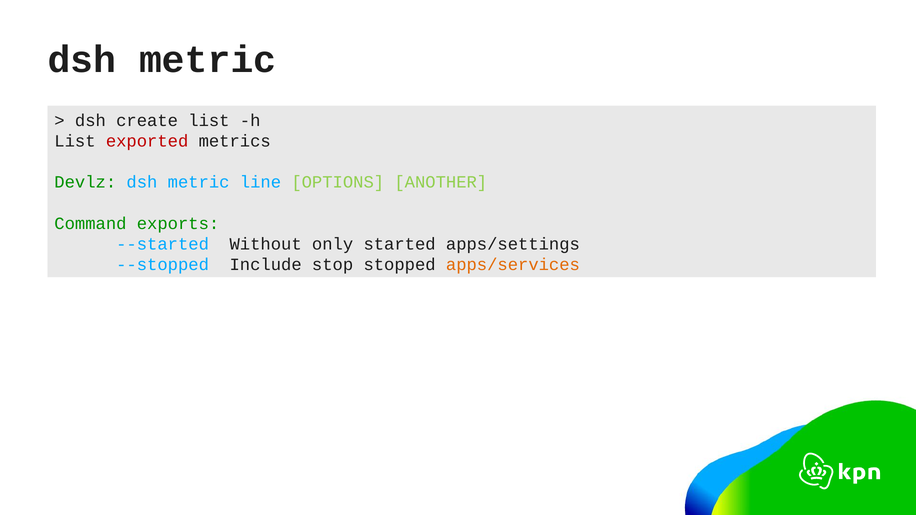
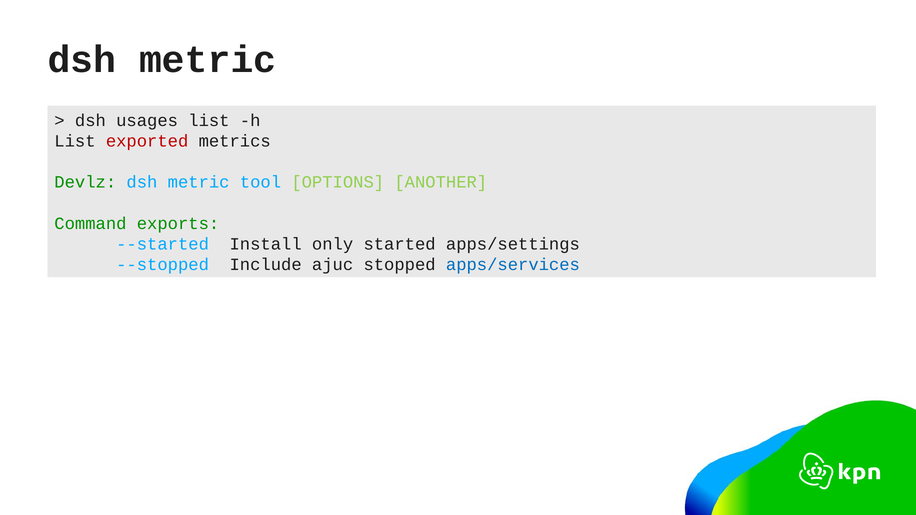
create: create -> usages (147, 121)
line: line -> tool (260, 182)
Without: Without -> Install (266, 244)
stop: stop -> ajuc (333, 265)
apps/services colour: orange -> blue (513, 265)
